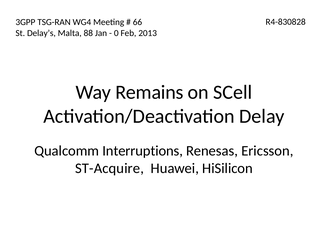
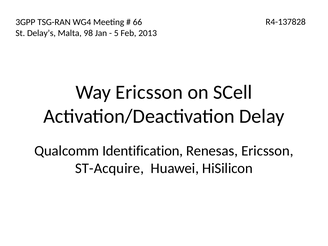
R4-830828: R4-830828 -> R4-137828 (286, 22)
88: 88 -> 98 (88, 33)
0: 0 -> 5 (116, 33)
Way Remains: Remains -> Ericsson (149, 92)
Interruptions: Interruptions -> Identification (143, 151)
